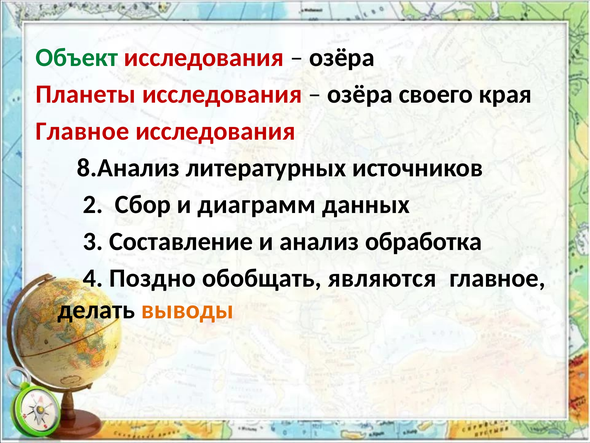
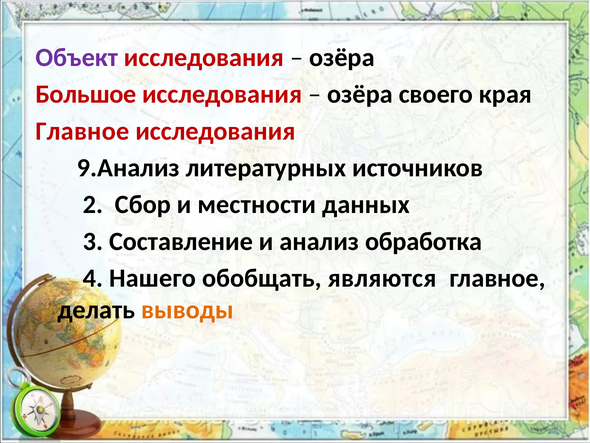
Объект colour: green -> purple (77, 57)
Планеты: Планеты -> Большое (86, 94)
8.Анализ: 8.Анализ -> 9.Анализ (128, 168)
диаграмм: диаграмм -> местности (257, 204)
Поздно: Поздно -> Нашего (152, 278)
